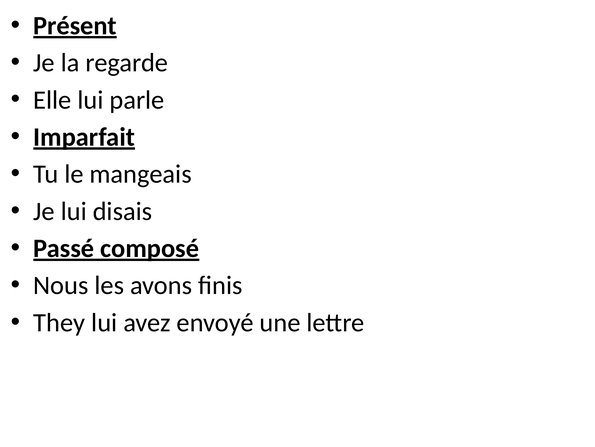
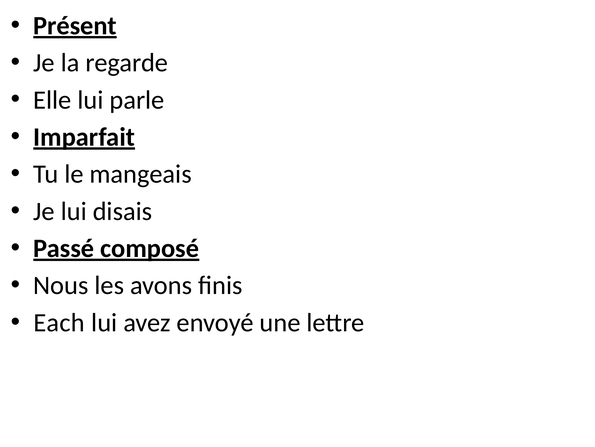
They: They -> Each (59, 322)
